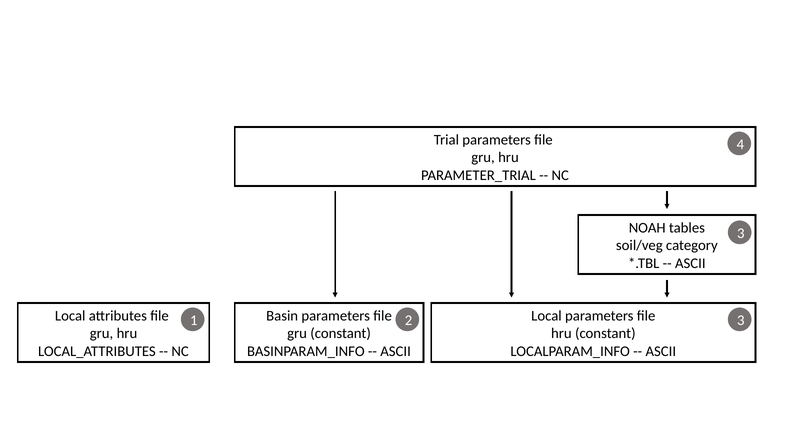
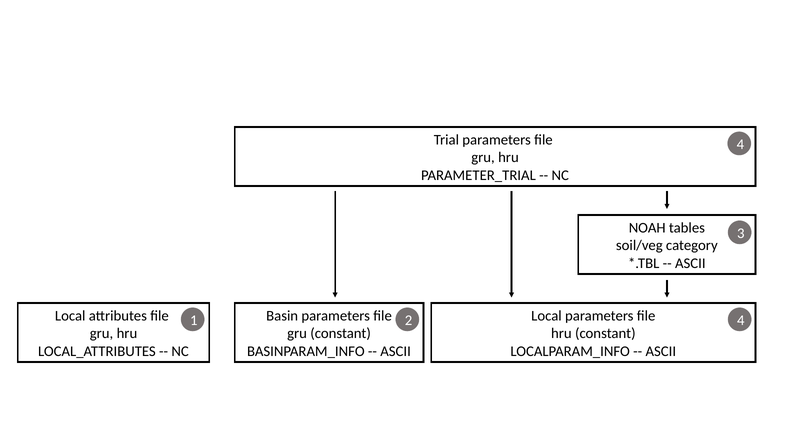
1 3: 3 -> 4 (741, 320)
